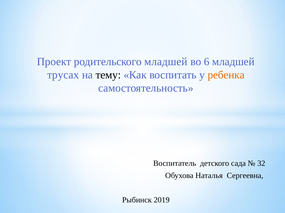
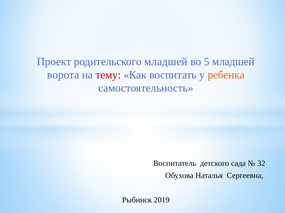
6: 6 -> 5 (207, 62)
трусах: трусах -> ворота (63, 75)
тему colour: black -> red (108, 75)
